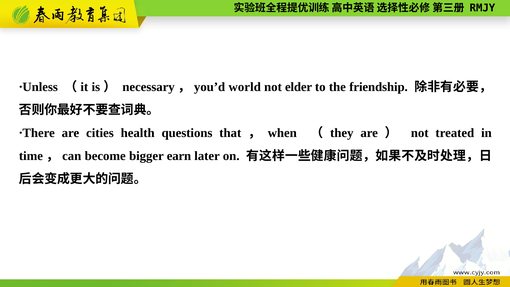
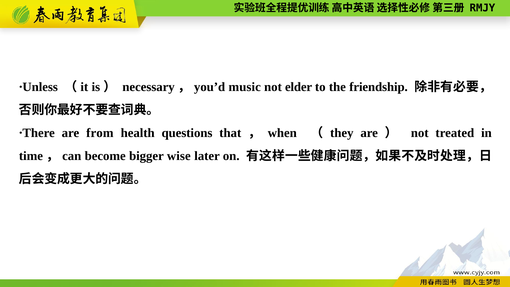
world: world -> music (245, 87)
cities: cities -> from (100, 133)
earn: earn -> wise (179, 156)
